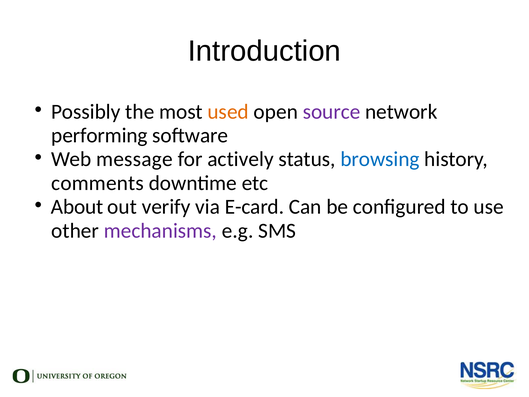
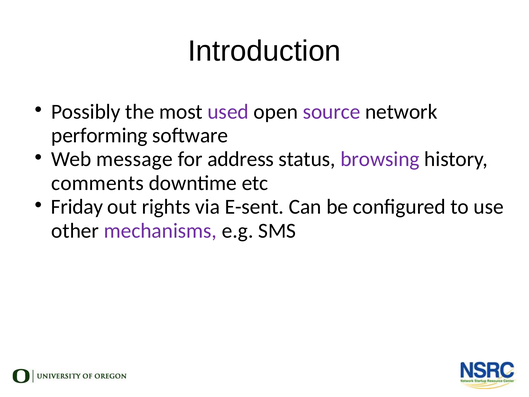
used colour: orange -> purple (228, 112)
actively: actively -> address (241, 159)
browsing colour: blue -> purple (380, 159)
About: About -> Friday (77, 207)
verify: verify -> rights (166, 207)
E-card: E-card -> E-sent (254, 207)
